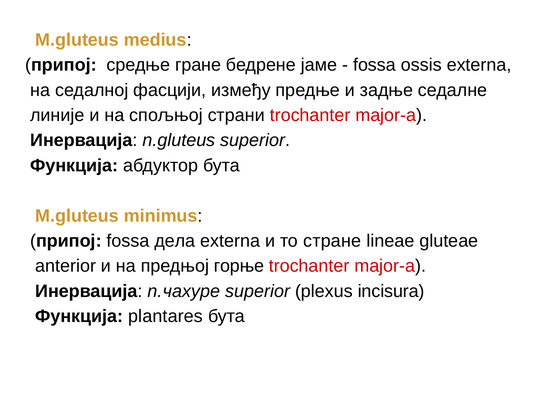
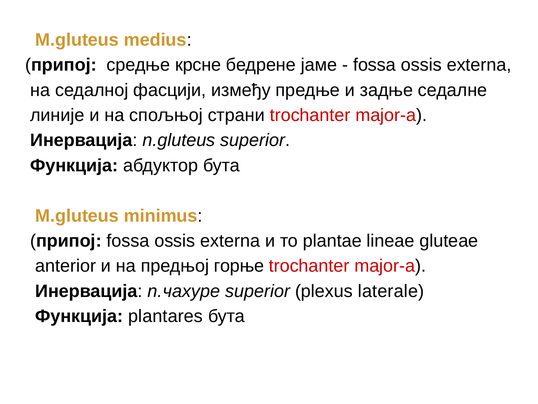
гране: гране -> крсне (198, 65)
припој fossa дeла: дeла -> ossis (175, 241)
стране: стране -> plantae (332, 241)
incisura: incisura -> laterale (391, 291)
